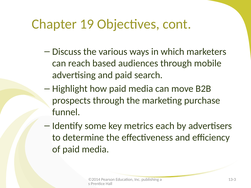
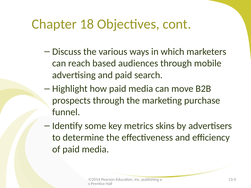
19: 19 -> 18 (87, 24)
each: each -> skins (165, 126)
